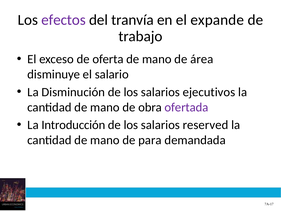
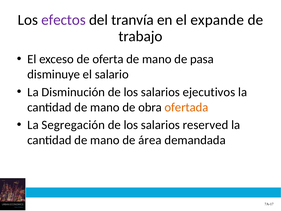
área: área -> pasa (202, 59)
ofertada colour: purple -> orange (186, 107)
Introducción: Introducción -> Segregación (73, 125)
para: para -> área (150, 140)
